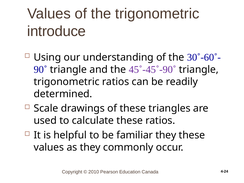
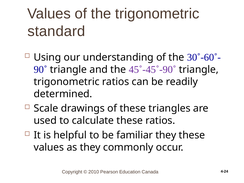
introduce: introduce -> standard (56, 31)
